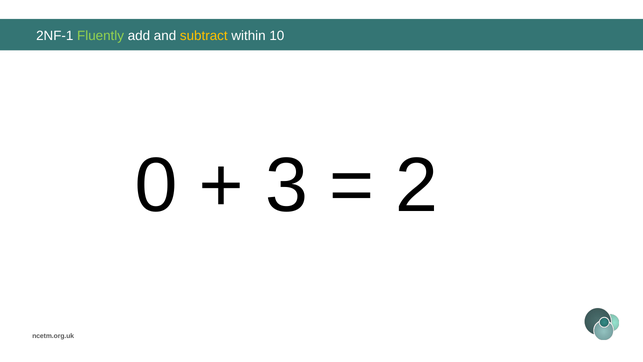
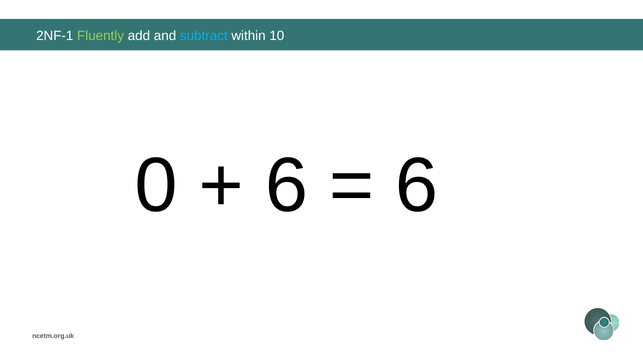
subtract colour: yellow -> light blue (204, 36)
3: 3 -> 6 (287, 186)
2: 2 -> 6 (416, 186)
